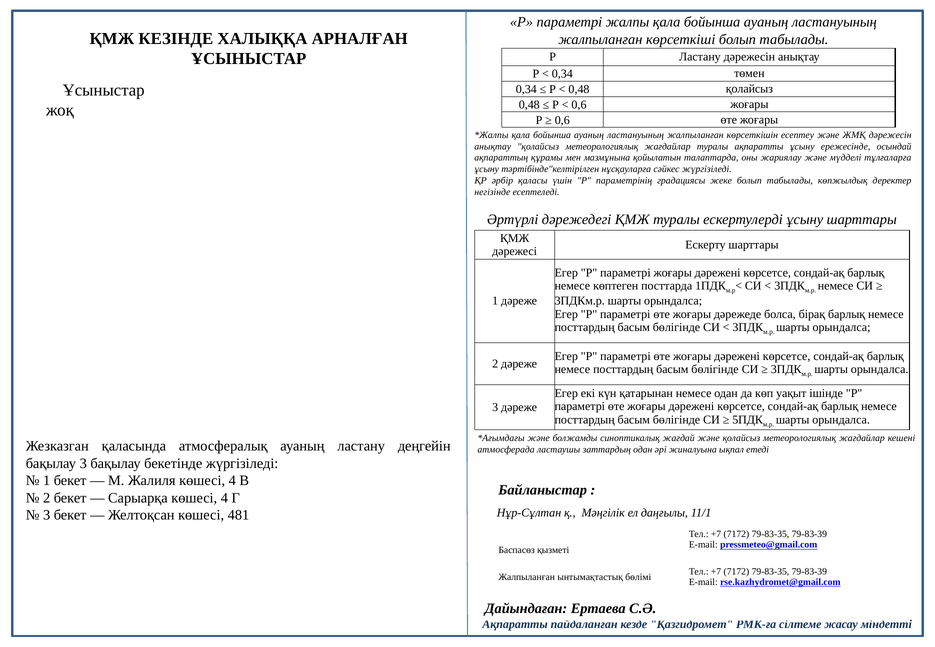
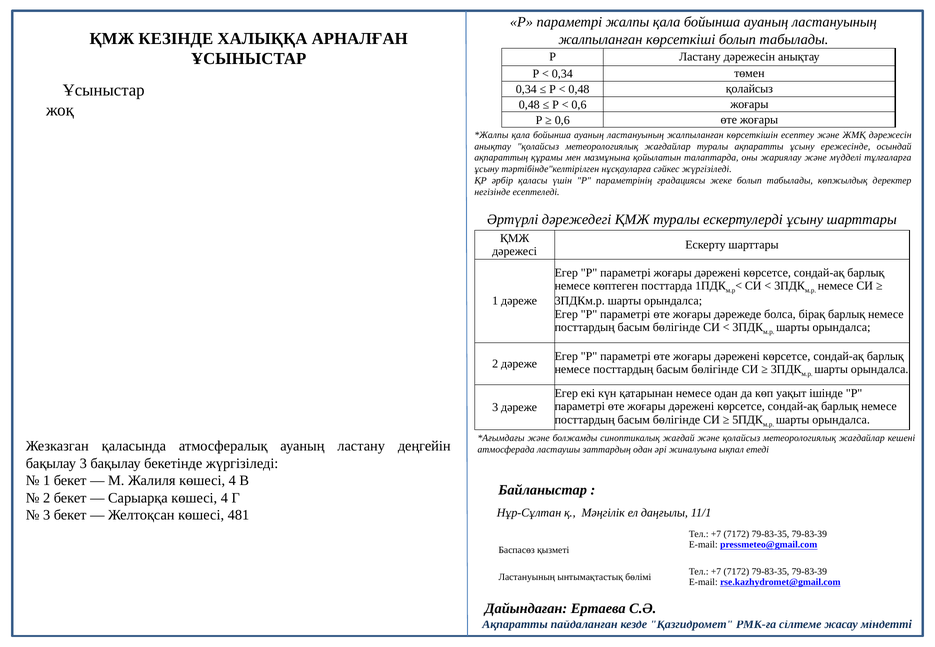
Жалпыланған: Жалпыланған -> Ластануының (527, 577)
